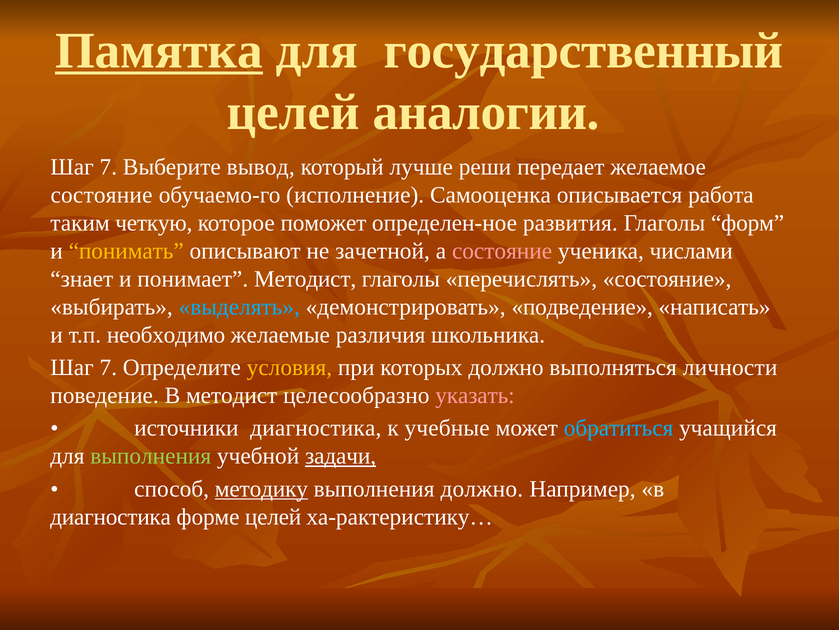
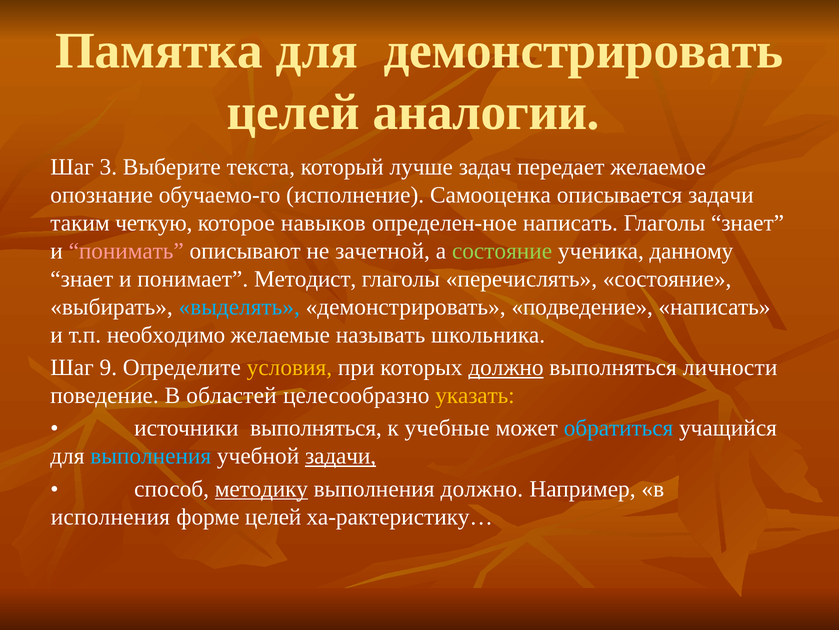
Памятка underline: present -> none (159, 51)
для государственный: государственный -> демонстрировать (584, 51)
7: 7 -> 3 (108, 167)
вывод: вывод -> текста (261, 167)
реши: реши -> задач (485, 167)
состояние: состояние -> опознание (102, 195)
описывается работа: работа -> задачи (721, 195)
поможет: поможет -> навыков (323, 223)
определен-ное развития: развития -> написать (570, 223)
Глаголы форм: форм -> знает (748, 223)
понимать colour: yellow -> pink (126, 251)
состояние colour: pink -> light green (502, 251)
числами: числами -> данному (691, 251)
различия: различия -> называть (381, 335)
7: 7 -> 9 (108, 367)
должно underline: none -> present (506, 367)
В методист: методист -> областей (231, 395)
указать colour: pink -> yellow (475, 395)
источники диагностика: диагностика -> выполняться (316, 428)
выполнения colour: light green -> light blue (151, 456)
диагностика: диагностика -> исполнения (110, 516)
